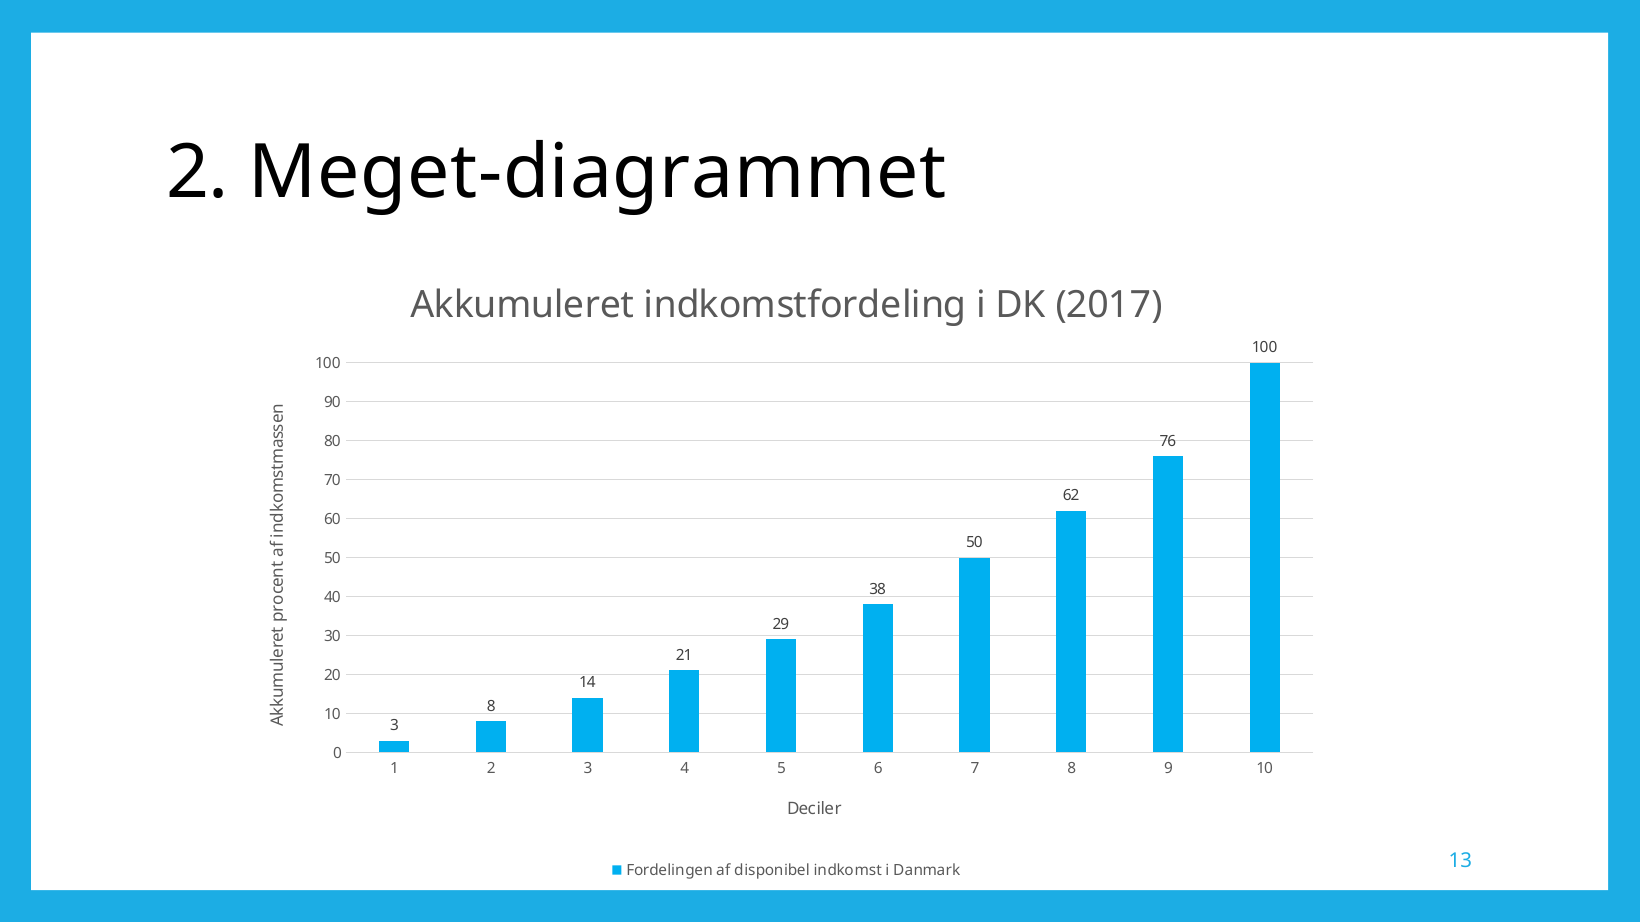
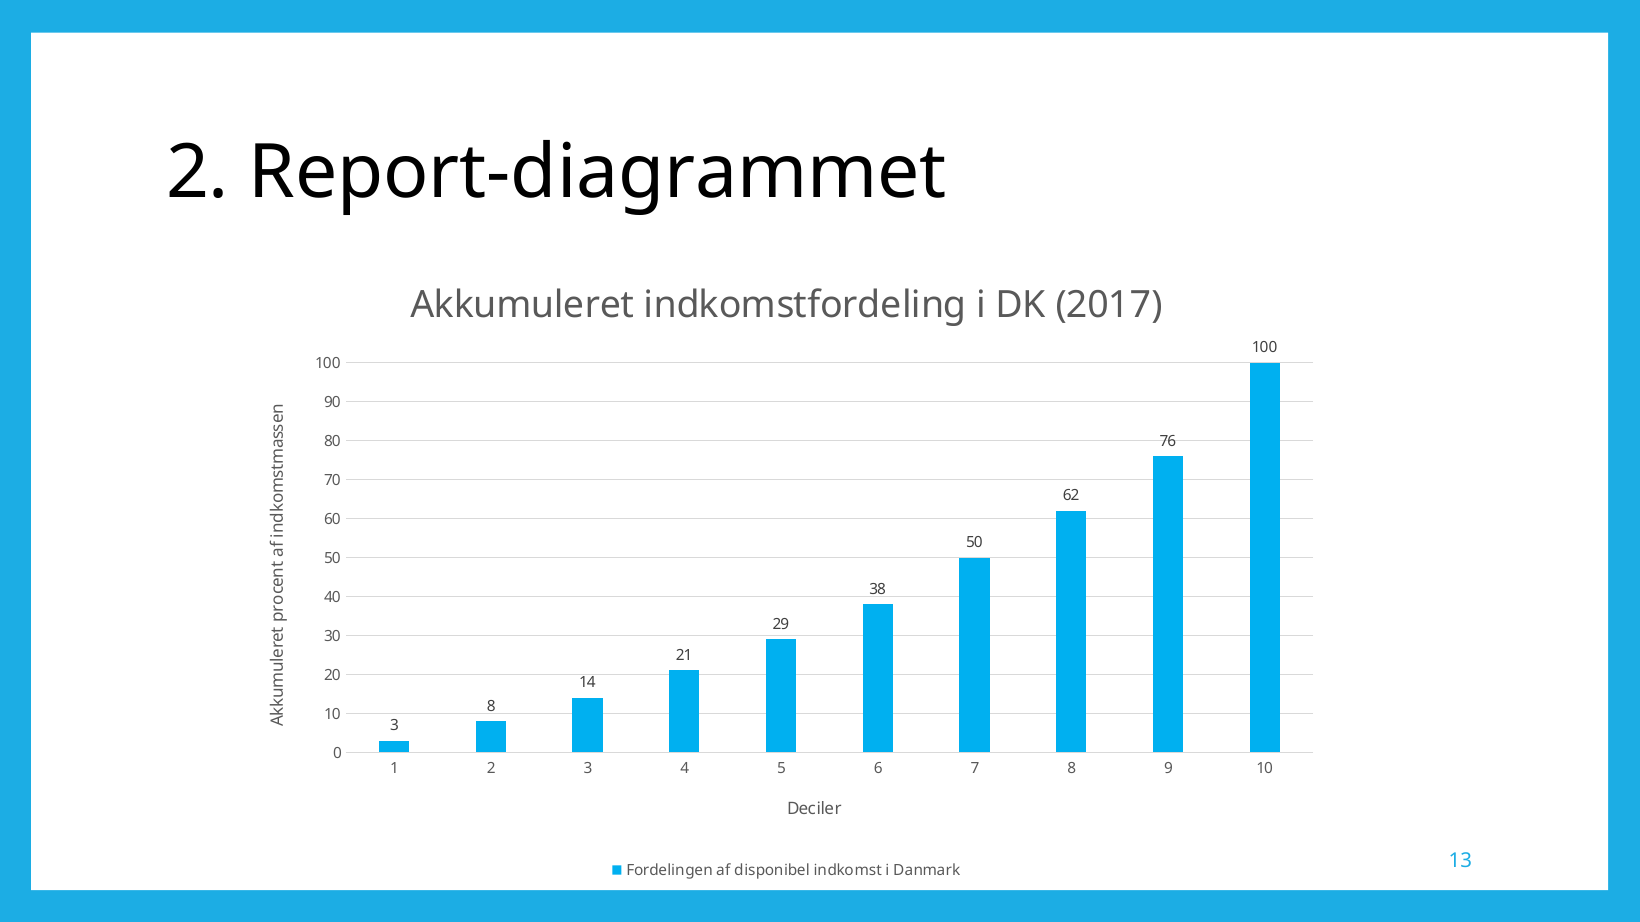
Meget-diagrammet: Meget-diagrammet -> Report-diagrammet (598, 173)
